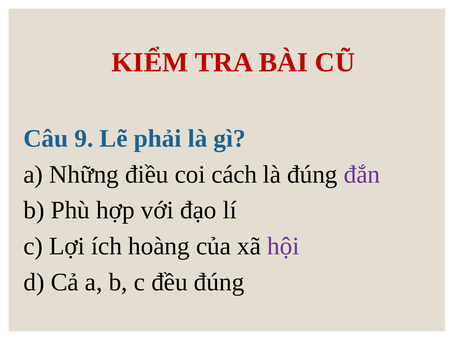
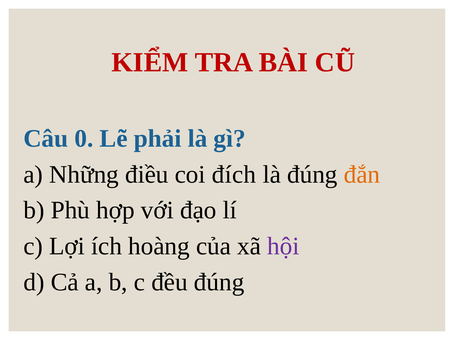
9: 9 -> 0 (84, 139)
cách: cách -> đích (234, 175)
đắn colour: purple -> orange (362, 175)
